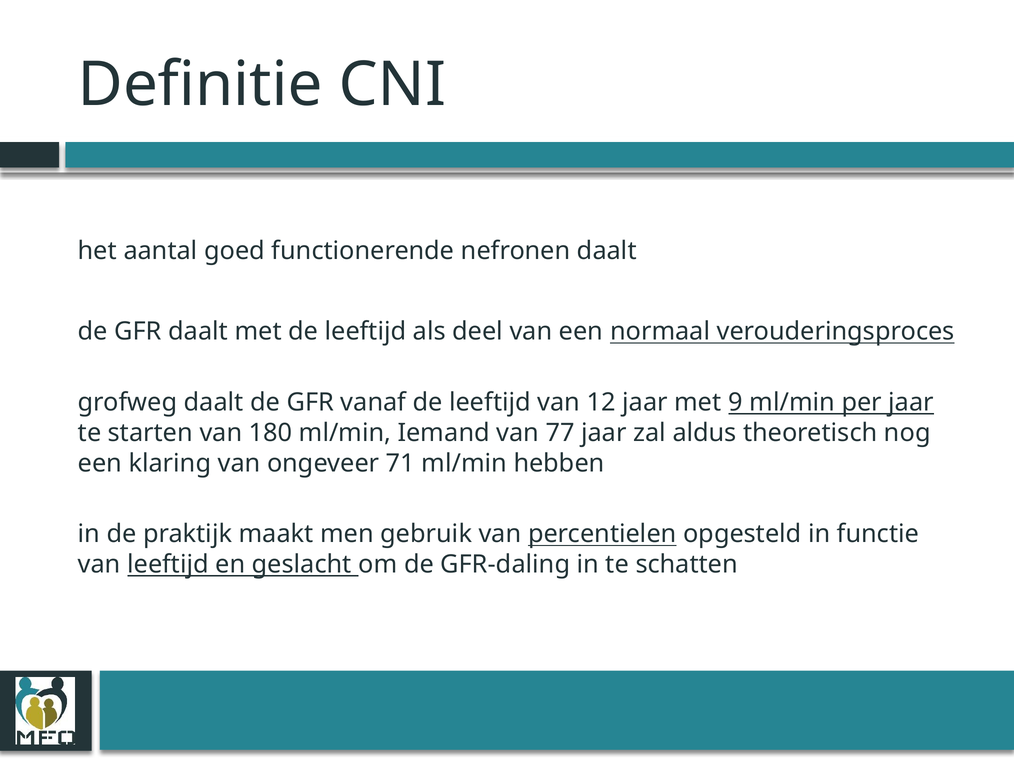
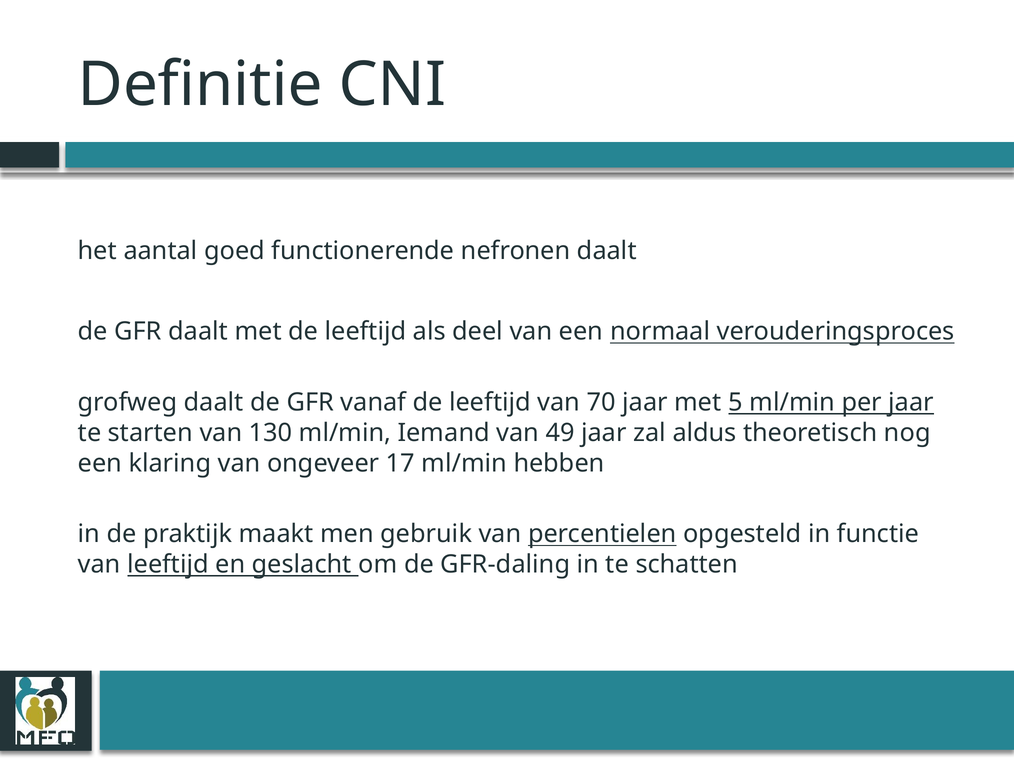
12: 12 -> 70 (601, 402)
9: 9 -> 5 (736, 402)
180: 180 -> 130 (271, 432)
77: 77 -> 49 (560, 432)
71: 71 -> 17 (400, 463)
